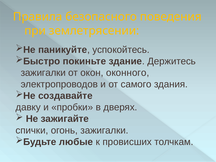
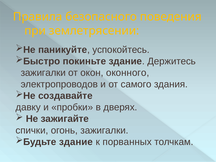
любые: любые -> здание (76, 142)
провисших: провисших -> порванных (127, 142)
